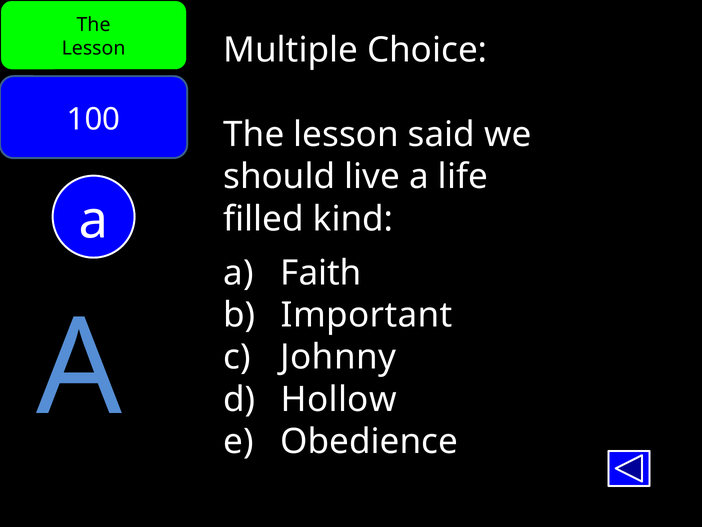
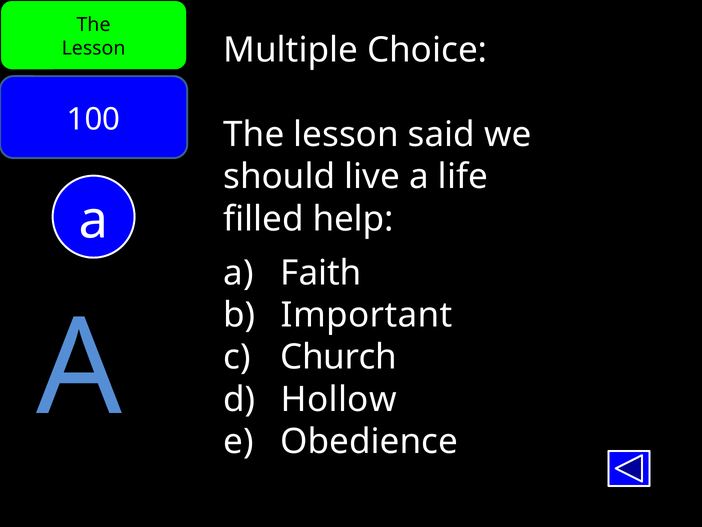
kind: kind -> help (353, 219)
Johnny: Johnny -> Church (339, 357)
